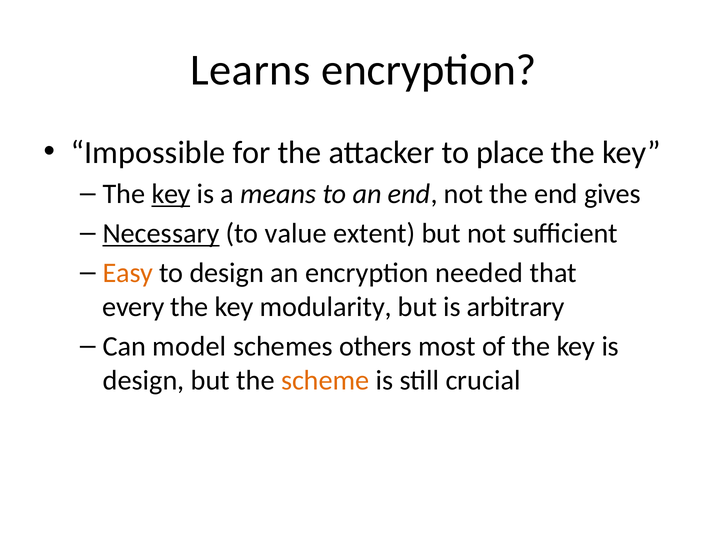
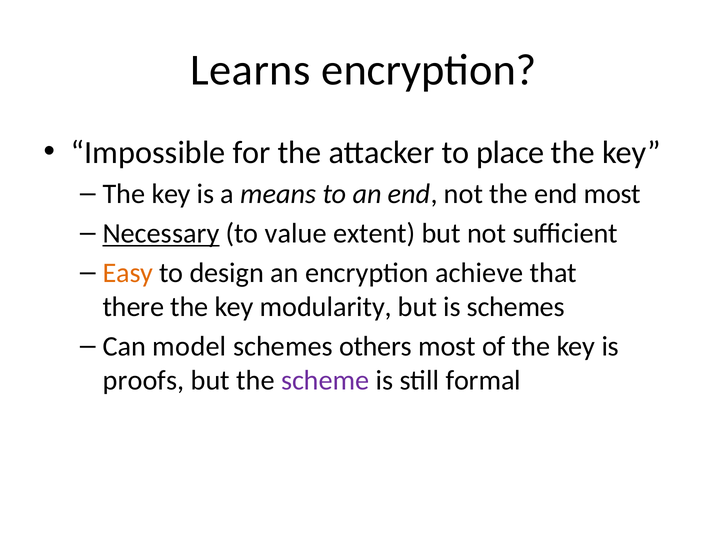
key underline: present -> none (171, 194)
end gives: gives -> most (612, 194)
needed: needed -> achieve (479, 273)
every: every -> there (133, 307)
is arbitrary: arbitrary -> schemes (516, 307)
design: design -> proofs (144, 381)
scheme colour: orange -> purple (325, 381)
crucial: crucial -> formal (483, 381)
